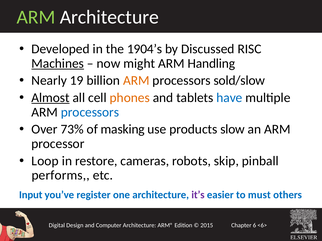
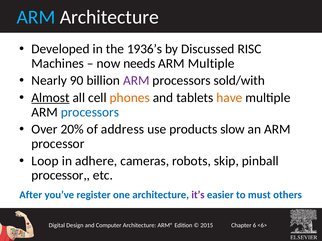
ARM colour: light green -> light blue (36, 17)
1904’s: 1904’s -> 1936’s (145, 49)
Machines underline: present -> none (58, 64)
might: might -> needs (139, 64)
ARM Handling: Handling -> Multiple (211, 64)
19: 19 -> 90 (77, 81)
ARM colour: orange -> purple (136, 81)
sold/slow: sold/slow -> sold/with (239, 81)
have colour: blue -> orange (229, 98)
73%: 73% -> 20% (72, 130)
masking: masking -> address (123, 130)
restore: restore -> adhere (96, 161)
performs: performs -> processor (61, 176)
Input: Input -> After (31, 195)
